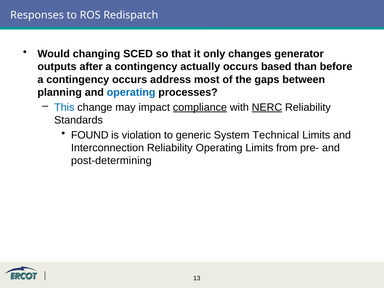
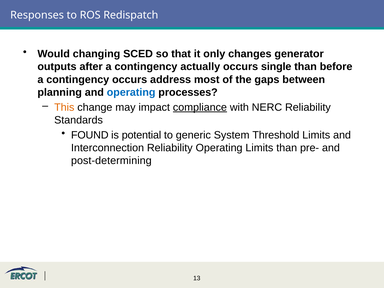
based: based -> single (276, 67)
This colour: blue -> orange (64, 107)
NERC underline: present -> none (267, 107)
violation: violation -> potential (141, 135)
Technical: Technical -> Threshold (276, 135)
Limits from: from -> than (287, 148)
